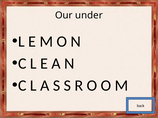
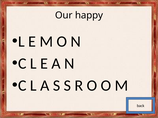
under: under -> happy (89, 15)
